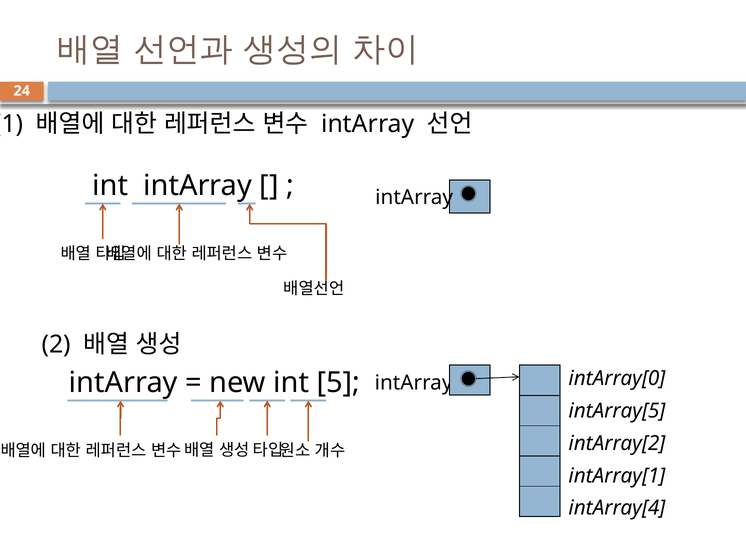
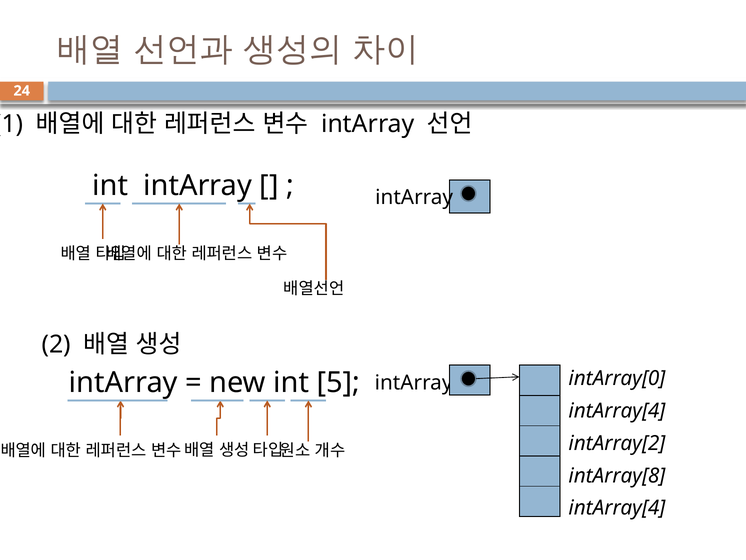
intArray[5: intArray[5 -> intArray[4 (617, 411)
intArray[1: intArray[1 -> intArray[8 (617, 475)
